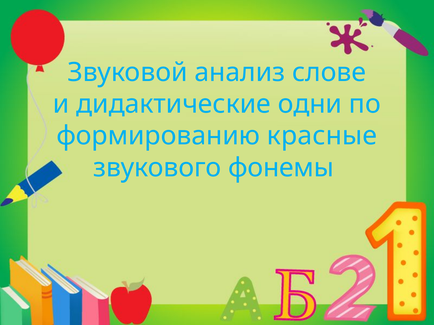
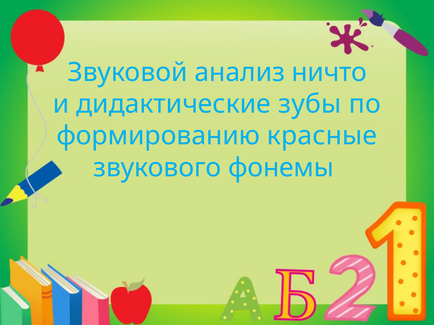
слове: слове -> ничто (329, 72)
одни: одни -> зубы (310, 104)
